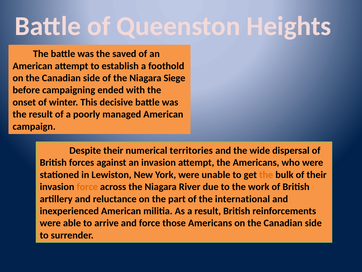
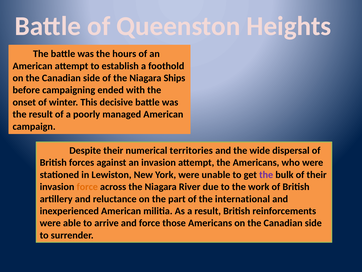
saved: saved -> hours (124, 54)
Siege: Siege -> Ships (174, 78)
the colour: orange -> purple (266, 174)
